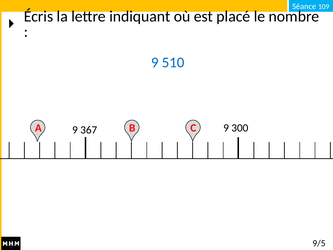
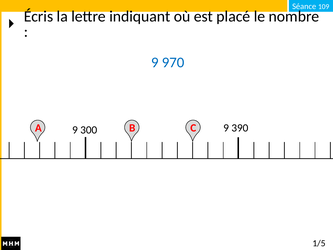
510: 510 -> 970 (173, 62)
300: 300 -> 390 (240, 128)
367: 367 -> 300 (89, 130)
9/5: 9/5 -> 1/5 (319, 243)
